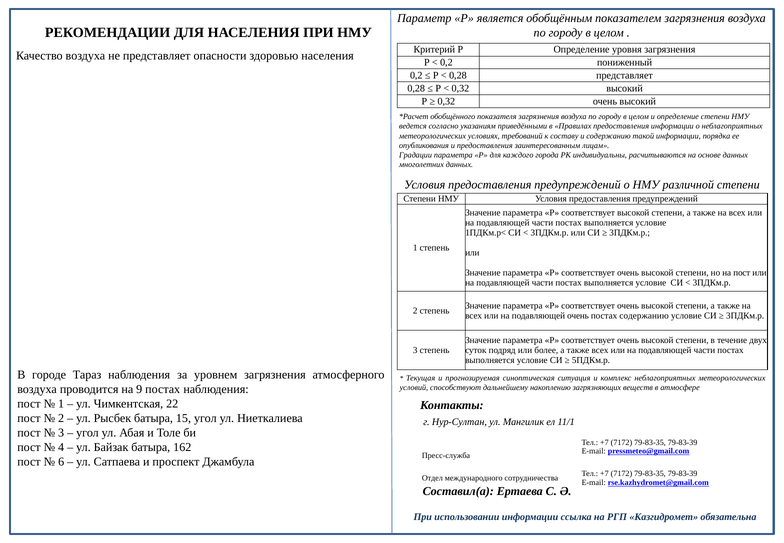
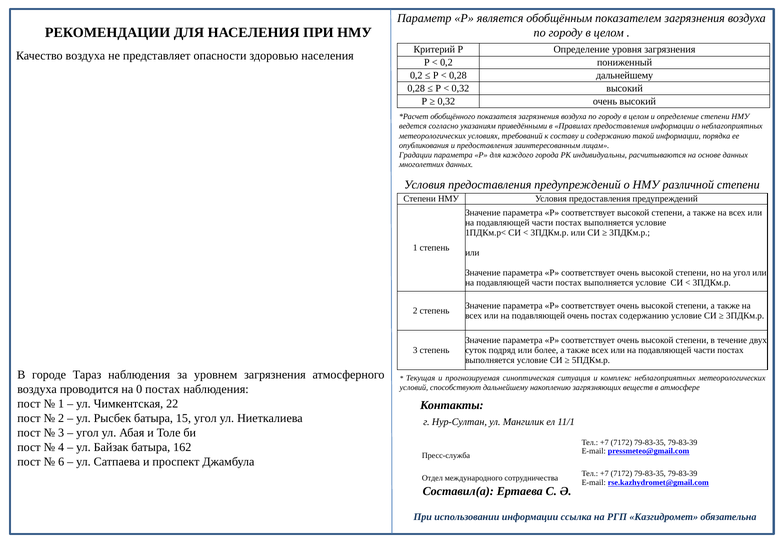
0,28 представляет: представляет -> дальнейшему (625, 75)
на пост: пост -> угол (742, 273)
9: 9 -> 0 (139, 389)
